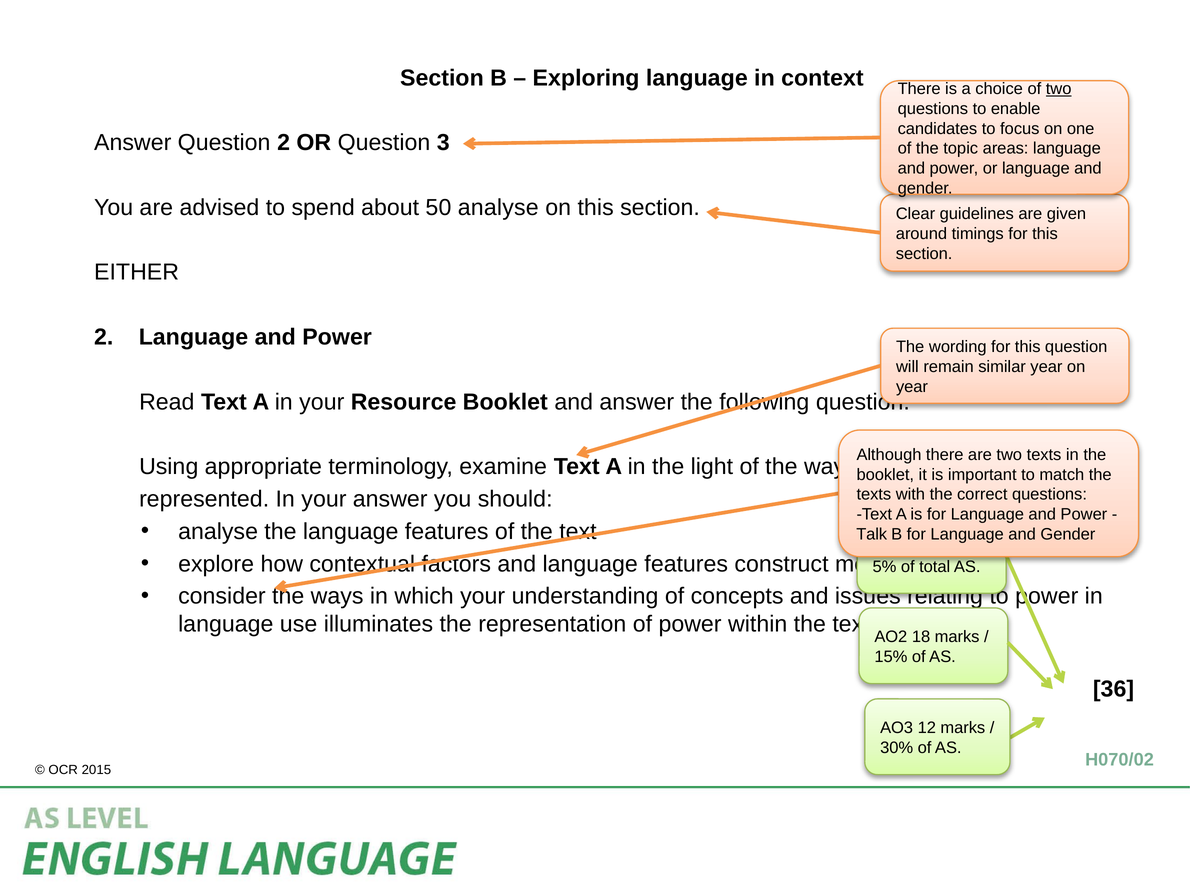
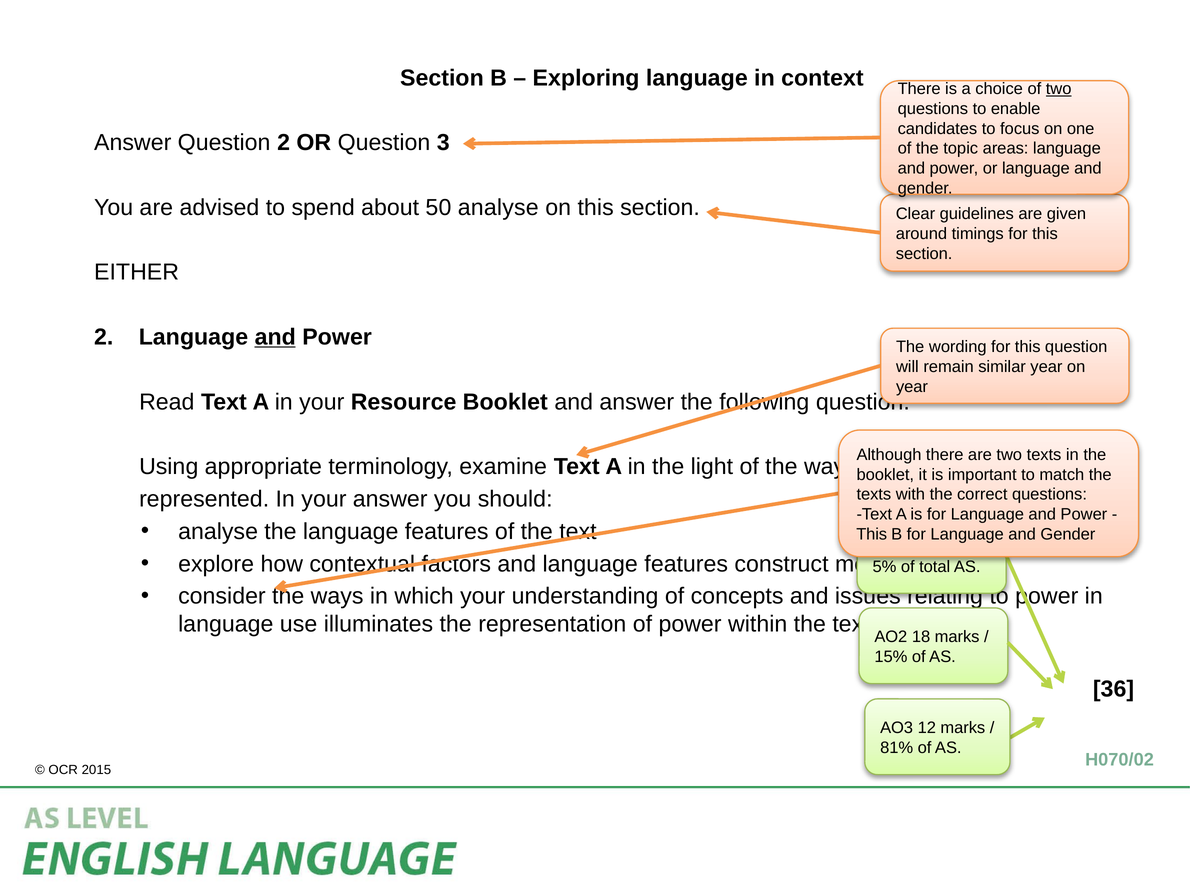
and underline: none -> present (275, 337)
Talk: Talk -> This (872, 534)
30%: 30% -> 81% (897, 748)
